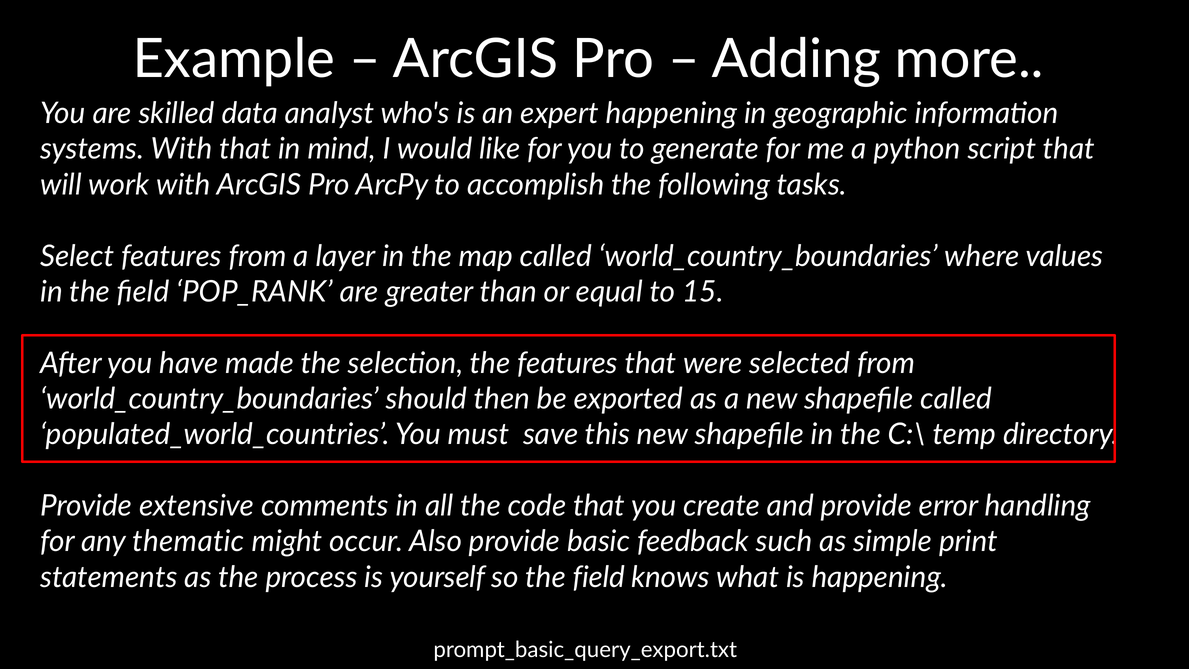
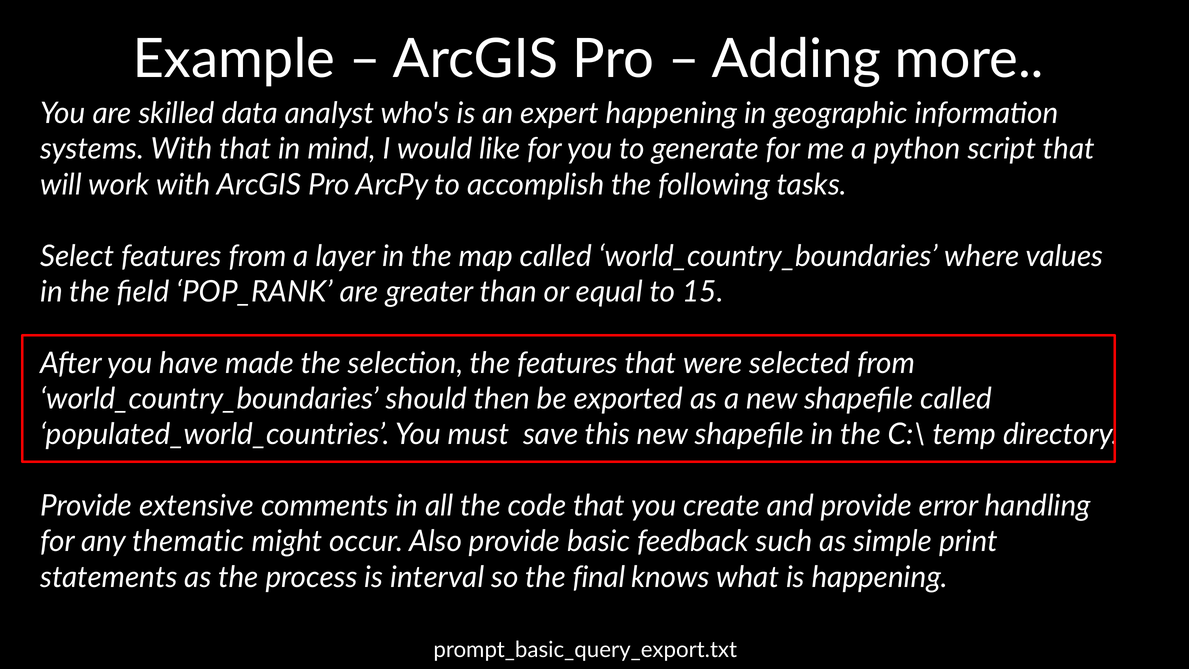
yourself: yourself -> interval (437, 577)
so the field: field -> final (599, 577)
